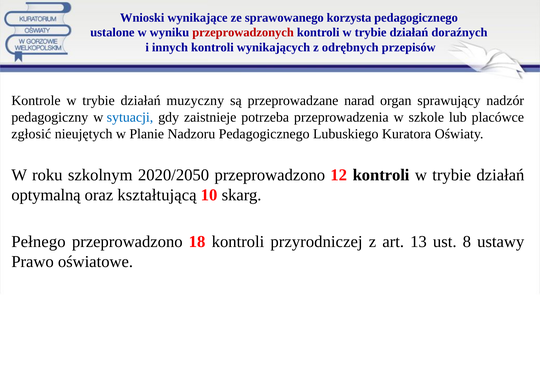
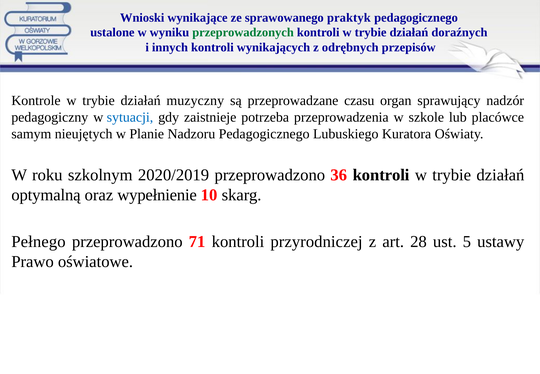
korzysta: korzysta -> praktyk (349, 18)
przeprowadzonych colour: red -> green (243, 33)
narad: narad -> czasu (359, 101)
zgłosić: zgłosić -> samym (31, 134)
2020/2050: 2020/2050 -> 2020/2019 (174, 175)
12: 12 -> 36 (339, 175)
kształtującą: kształtującą -> wypełnienie (157, 195)
18: 18 -> 71 (197, 242)
13: 13 -> 28 (418, 242)
8: 8 -> 5 (467, 242)
